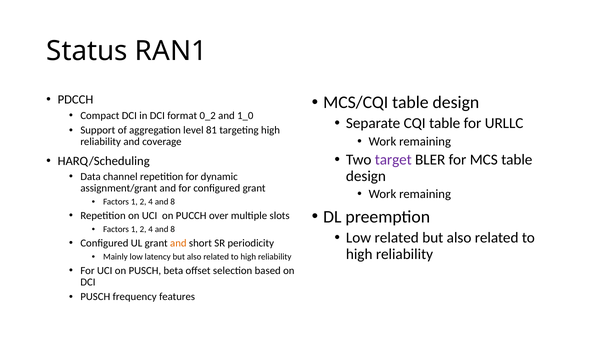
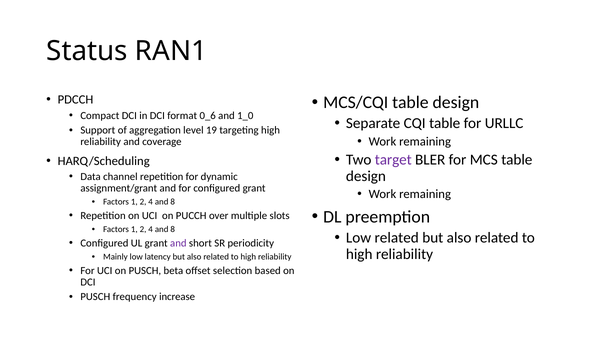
0_2: 0_2 -> 0_6 (208, 116)
81: 81 -> 19 (211, 130)
and colour: orange -> purple (178, 243)
features: features -> increase (177, 297)
